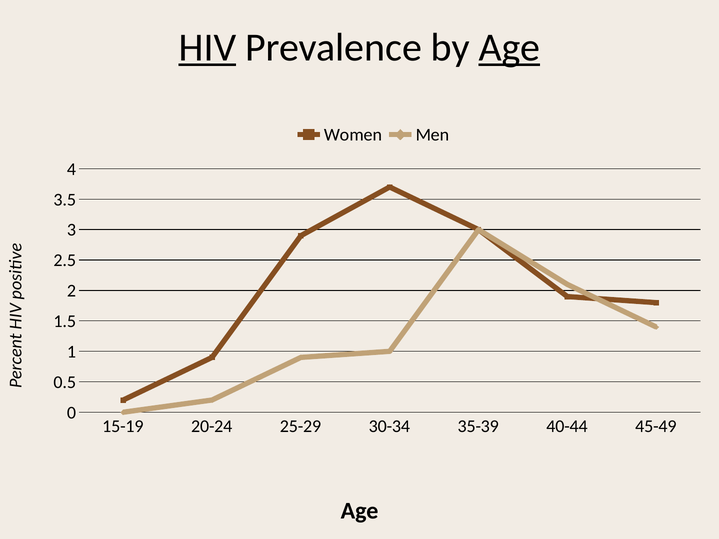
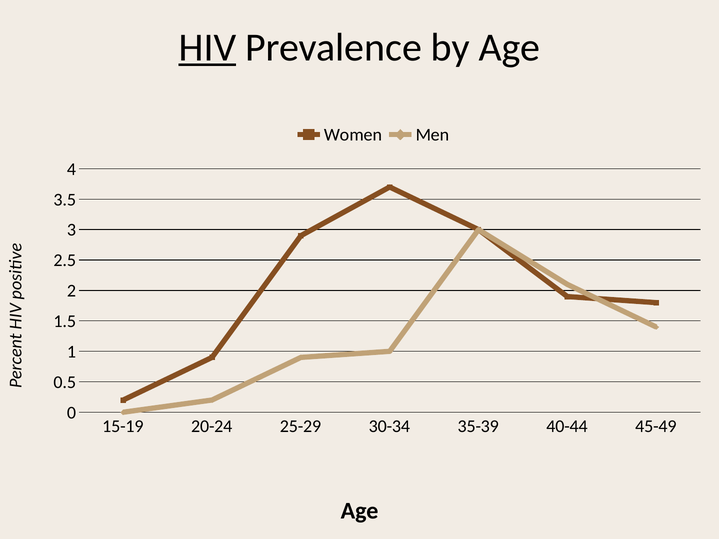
Age underline: present -> none (509, 48)
